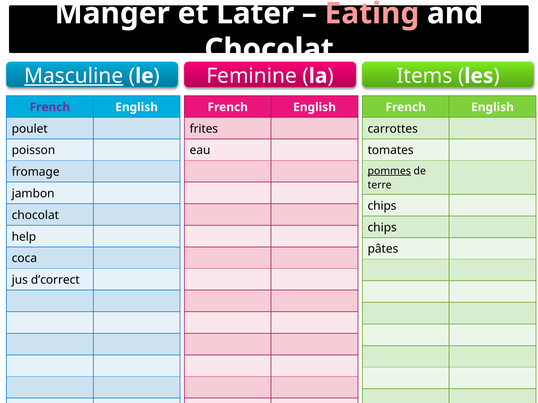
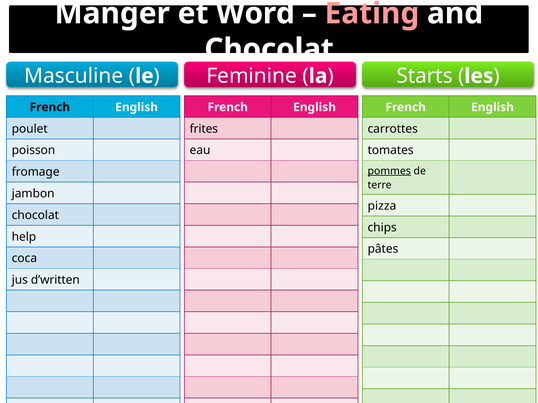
Later: Later -> Word (255, 13)
Masculine underline: present -> none (74, 76)
Items: Items -> Starts (425, 76)
French colour: purple -> black (50, 107)
chips: chips -> pizza (382, 206)
d’correct: d’correct -> d’written (55, 280)
